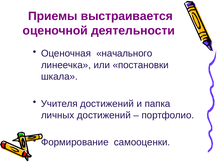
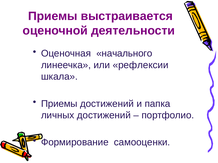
постановки: постановки -> рефлексии (141, 65)
Учителя: Учителя -> Приемы (59, 104)
